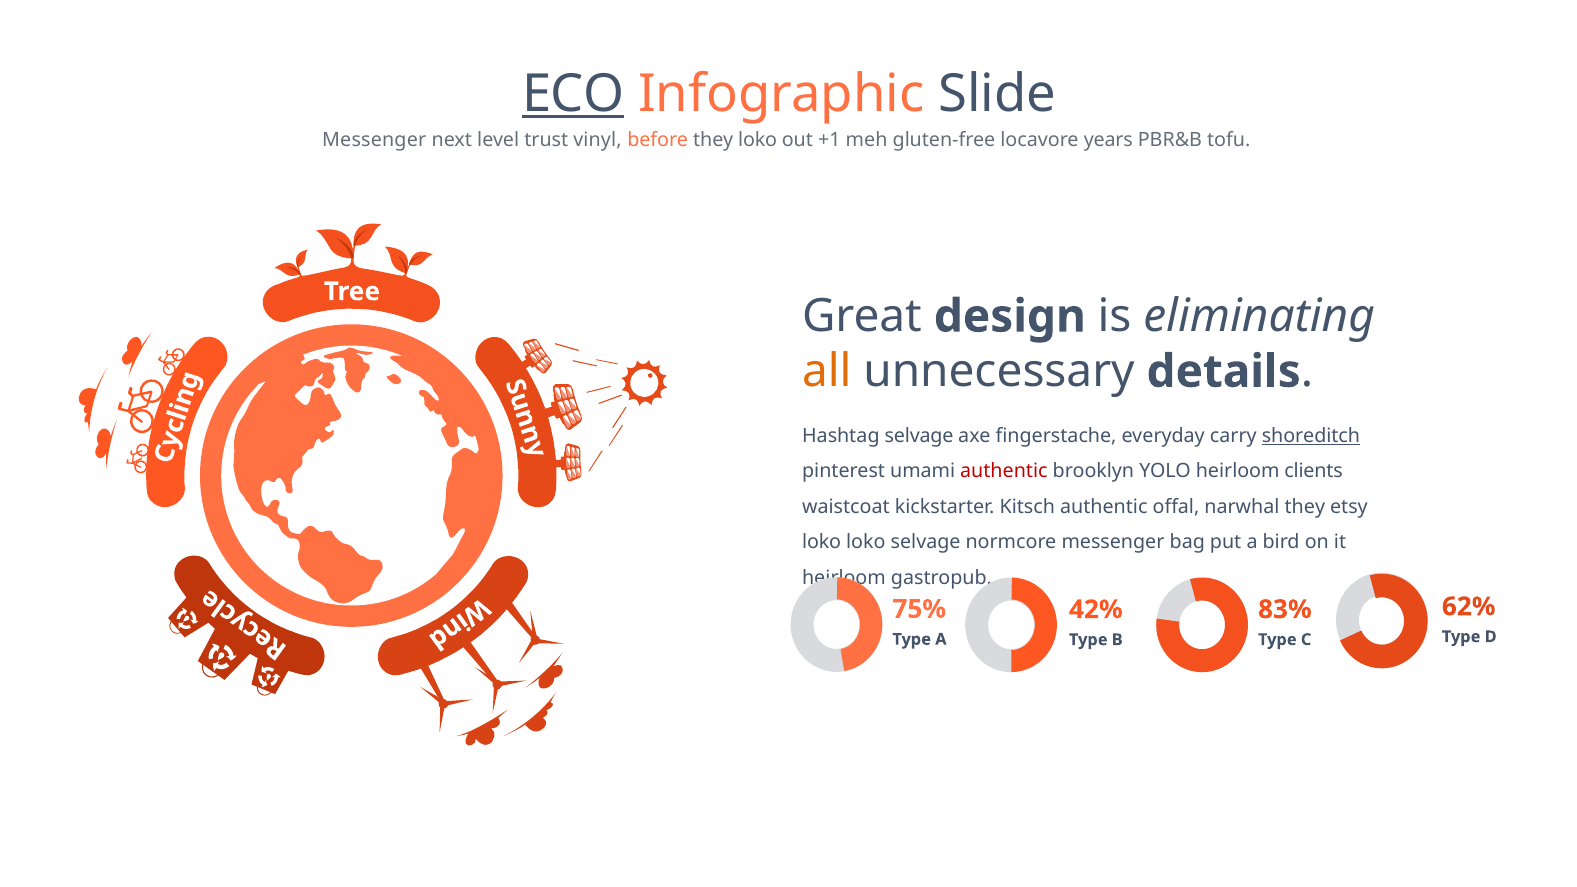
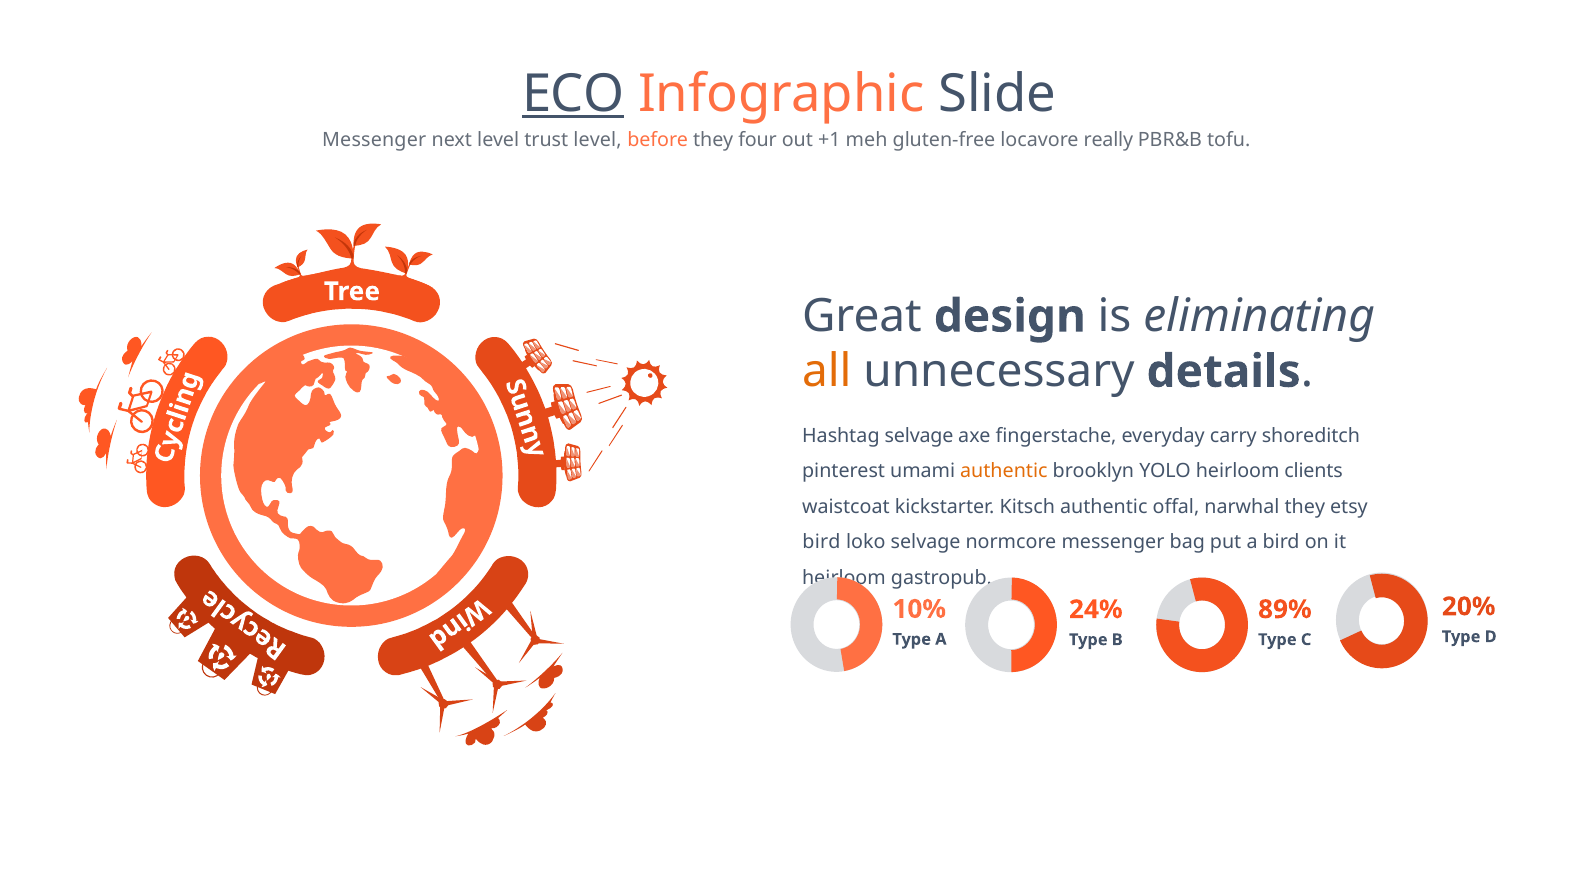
trust vinyl: vinyl -> level (597, 140)
they loko: loko -> four (758, 140)
years: years -> really (1108, 140)
shoreditch underline: present -> none (1311, 436)
authentic colour: red -> orange (1004, 471)
loko: loko -> bird (821, 542)
62%: 62% -> 20% (1469, 607)
75%: 75% -> 10% (919, 609)
42%: 42% -> 24% (1096, 610)
83%: 83% -> 89% (1285, 610)
